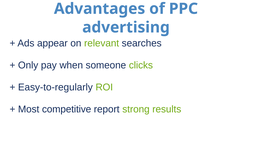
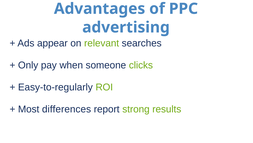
competitive: competitive -> differences (67, 109)
